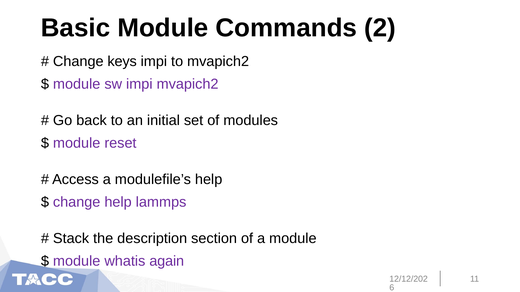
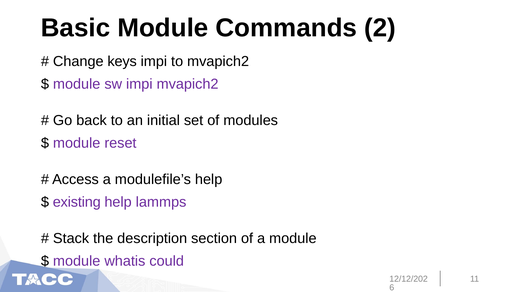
change: change -> existing (77, 202)
again: again -> could (167, 262)
